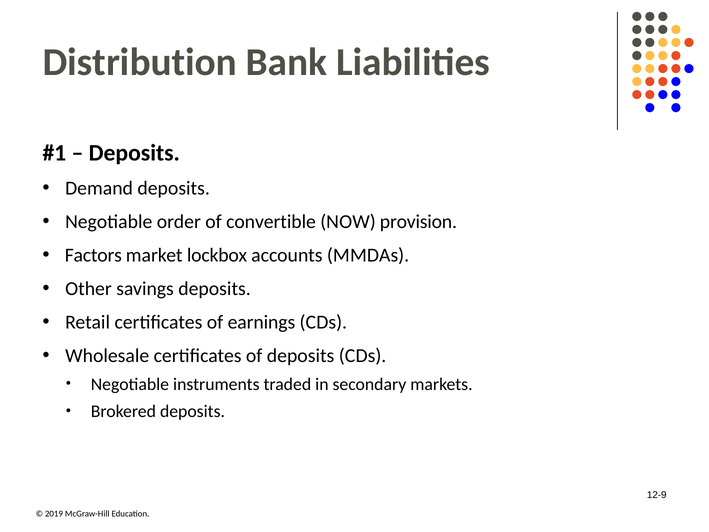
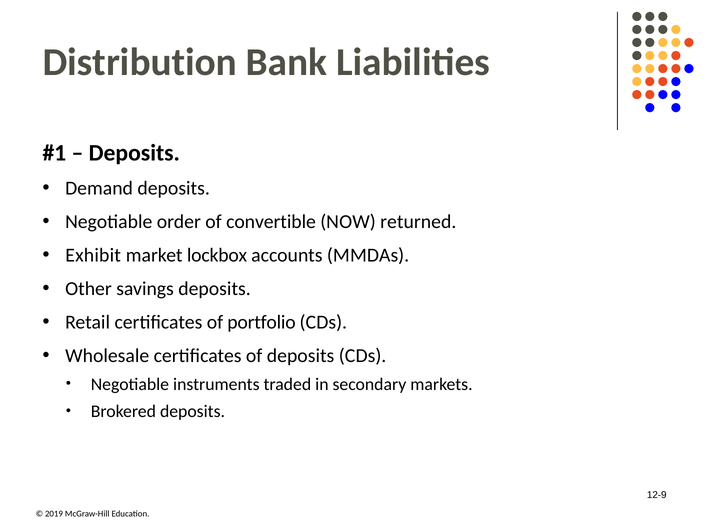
provision: provision -> returned (418, 222)
Factors: Factors -> Exhibit (93, 255)
earnings: earnings -> portfolio (261, 322)
